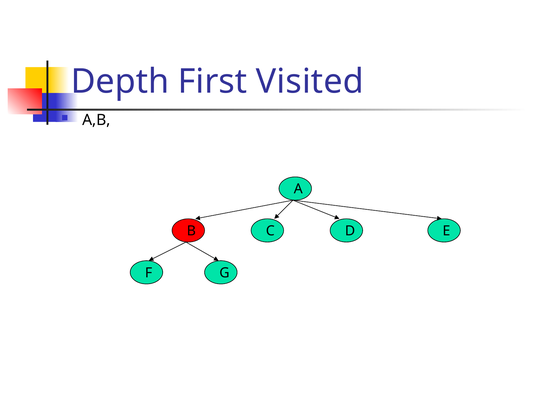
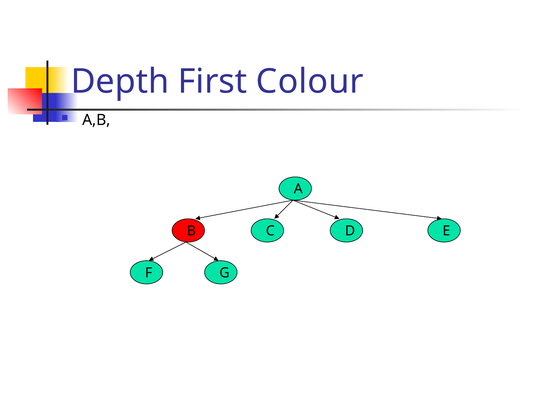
Visited: Visited -> Colour (310, 81)
